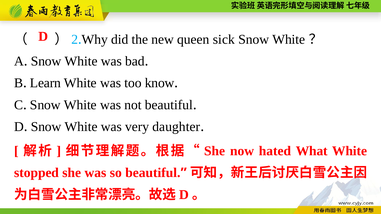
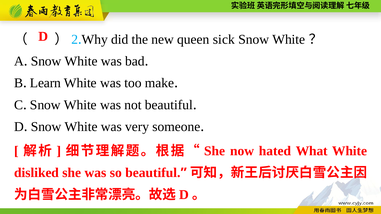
know: know -> make (160, 83)
daughter: daughter -> someone (176, 127)
stopped: stopped -> disliked (37, 173)
